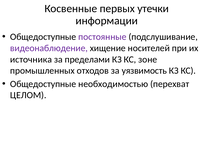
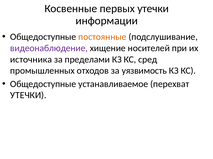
постоянные colour: purple -> orange (102, 37)
зоне: зоне -> сред (148, 60)
необходимостью: необходимостью -> устанавливаемое (113, 84)
ЦЕЛОМ: ЦЕЛОМ -> УТЕЧКИ (28, 96)
